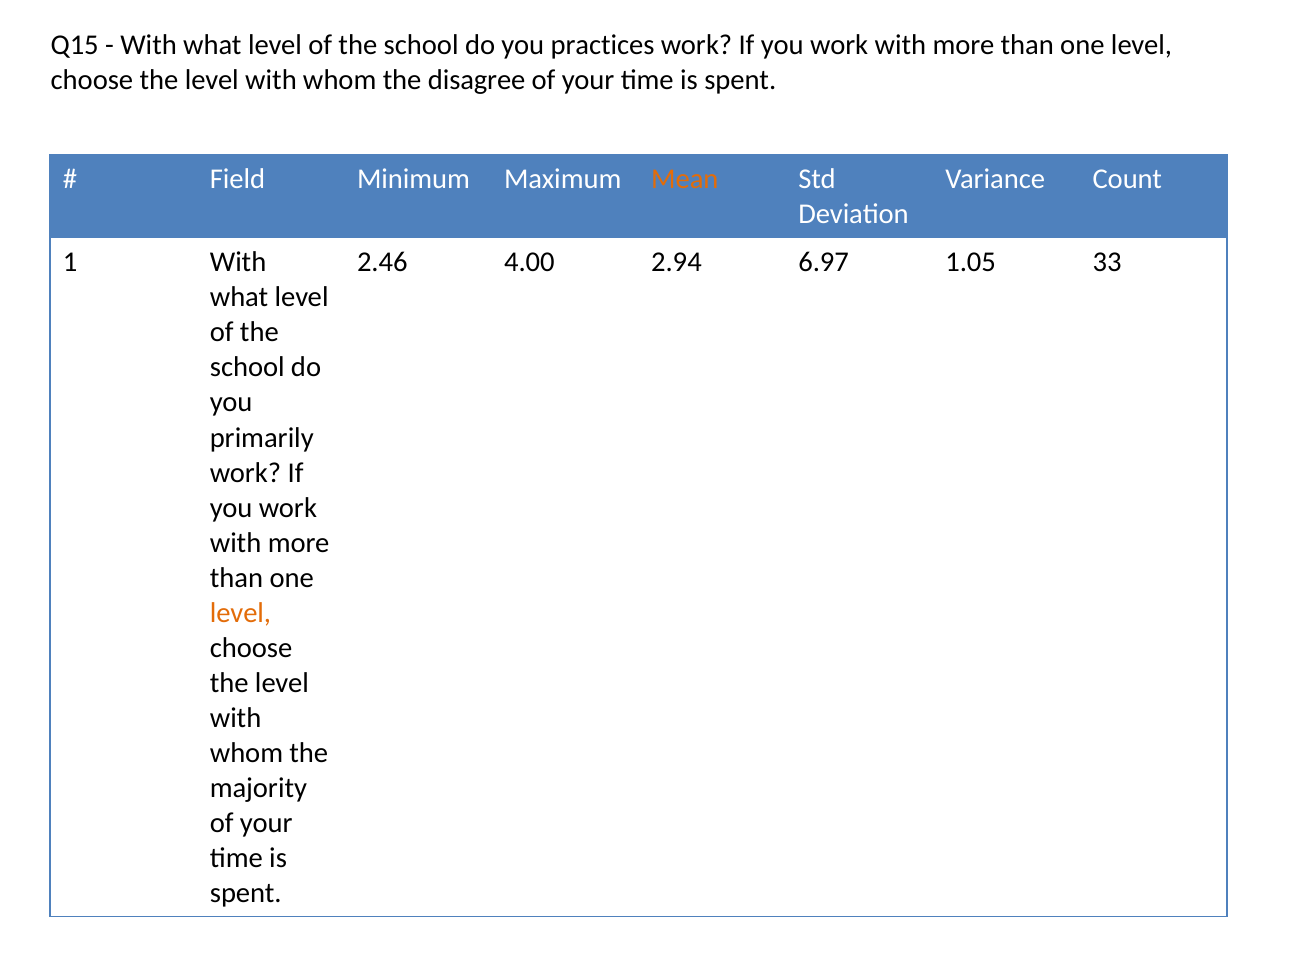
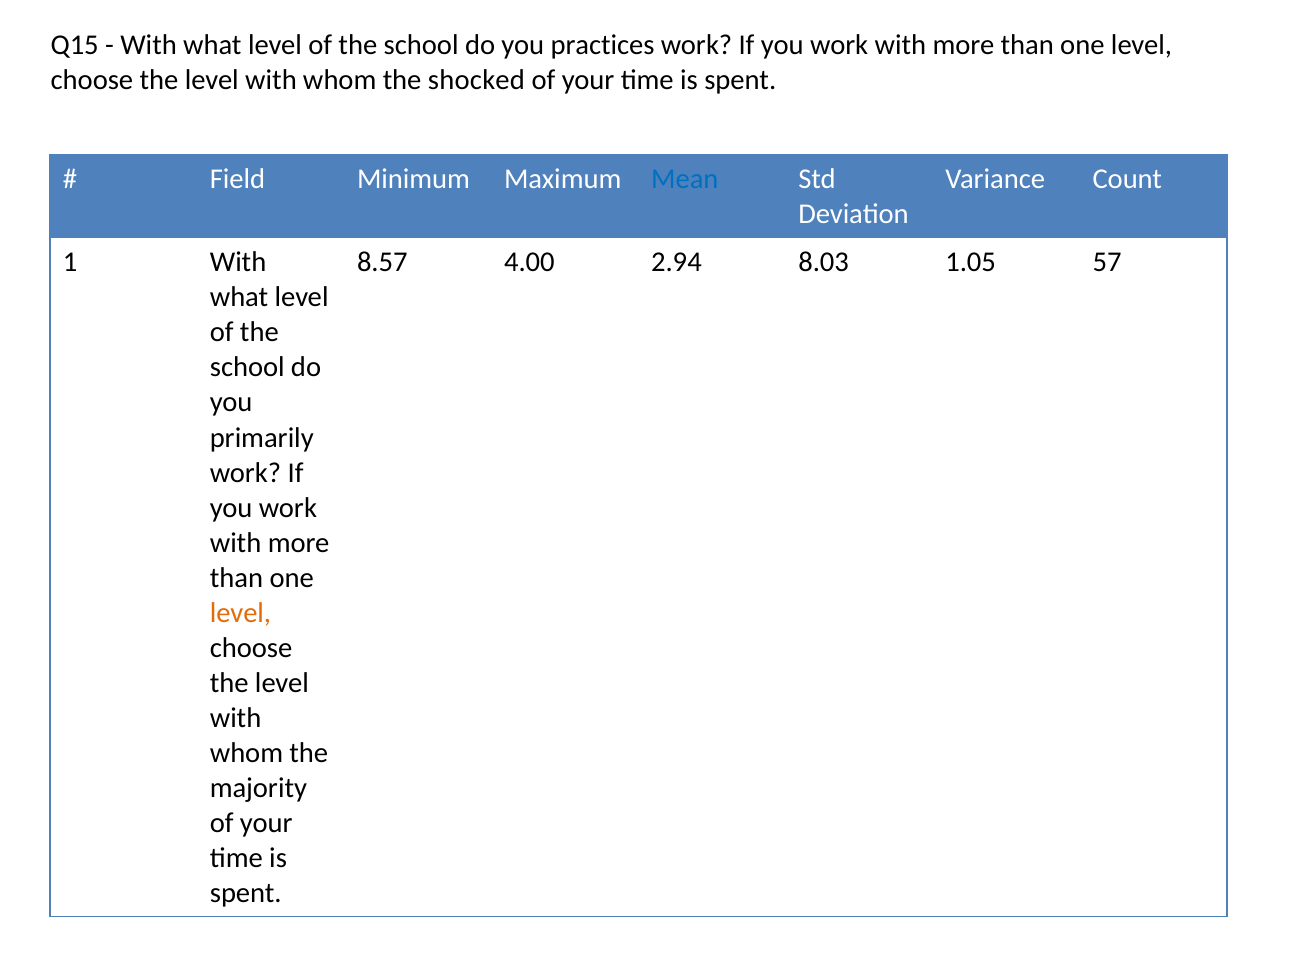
disagree: disagree -> shocked (476, 80)
Mean colour: orange -> blue (685, 179)
2.46: 2.46 -> 8.57 (382, 262)
6.97: 6.97 -> 8.03 (824, 262)
33: 33 -> 57 (1107, 262)
